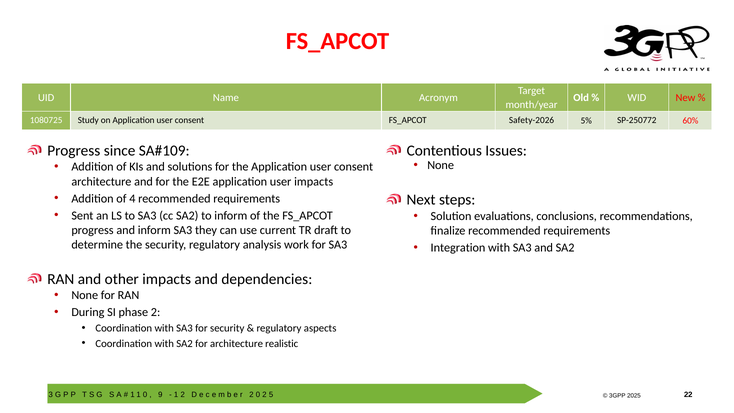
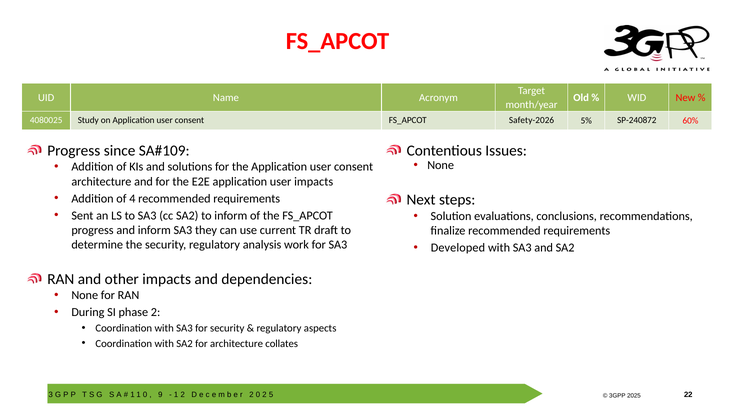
1080725: 1080725 -> 4080025 (46, 120)
SP-250772: SP-250772 -> SP-240872 (637, 120)
Integration: Integration -> Developed (458, 248)
realistic: realistic -> collates (282, 343)
